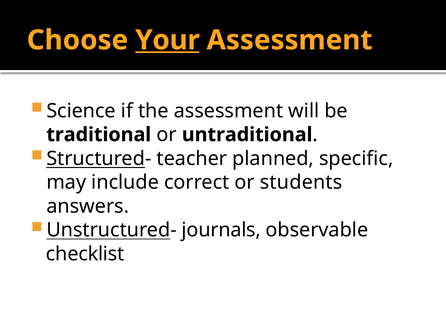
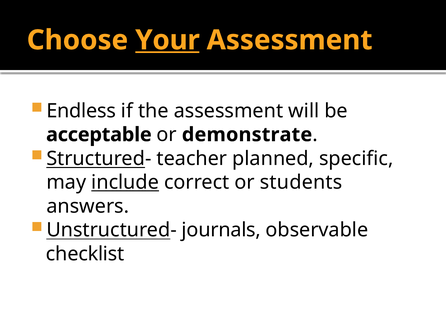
Science: Science -> Endless (81, 111)
traditional: traditional -> acceptable (99, 134)
untraditional: untraditional -> demonstrate (247, 134)
include underline: none -> present (125, 182)
